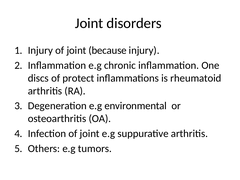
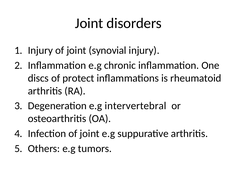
because: because -> synovial (108, 50)
environmental: environmental -> intervertebral (136, 106)
